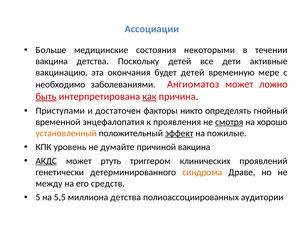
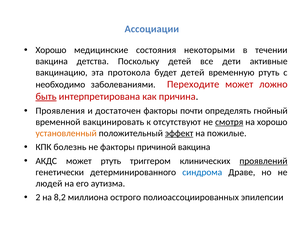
Больше: Больше -> Хорошо (51, 50)
окончания: окончания -> протокола (129, 73)
временную мере: мере -> ртуть (269, 73)
Ангиоматоз: Ангиоматоз -> Переходите (193, 84)
как underline: present -> none (149, 97)
Приступами: Приступами -> Проявления (60, 111)
никто: никто -> почти (191, 111)
энцефалопатия: энцефалопатия -> вакцинировать (113, 122)
проявления: проявления -> отсутствуют (177, 122)
уровень: уровень -> болезнь (70, 147)
не думайте: думайте -> факторы (117, 147)
АКДС underline: present -> none (46, 161)
проявлений underline: none -> present (263, 161)
синдрома colour: orange -> blue (202, 173)
между: между -> людей (49, 184)
средств: средств -> аутизма (108, 184)
5: 5 -> 2 (38, 198)
5,5: 5,5 -> 8,2 (60, 198)
миллиона детства: детства -> острого (126, 198)
аудитории: аудитории -> эпилепсии (262, 198)
